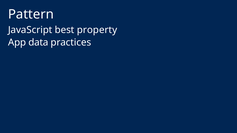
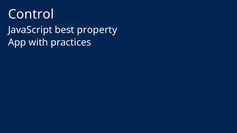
Pattern: Pattern -> Control (31, 14)
data: data -> with (38, 42)
